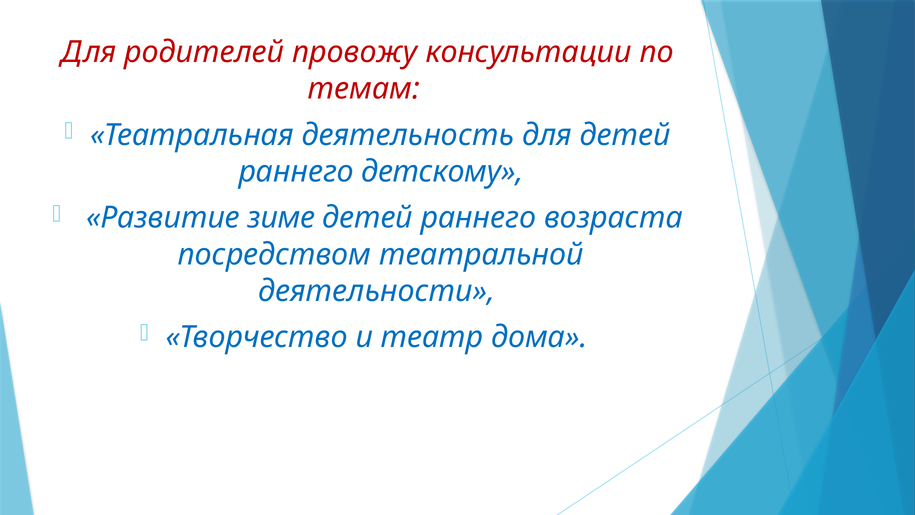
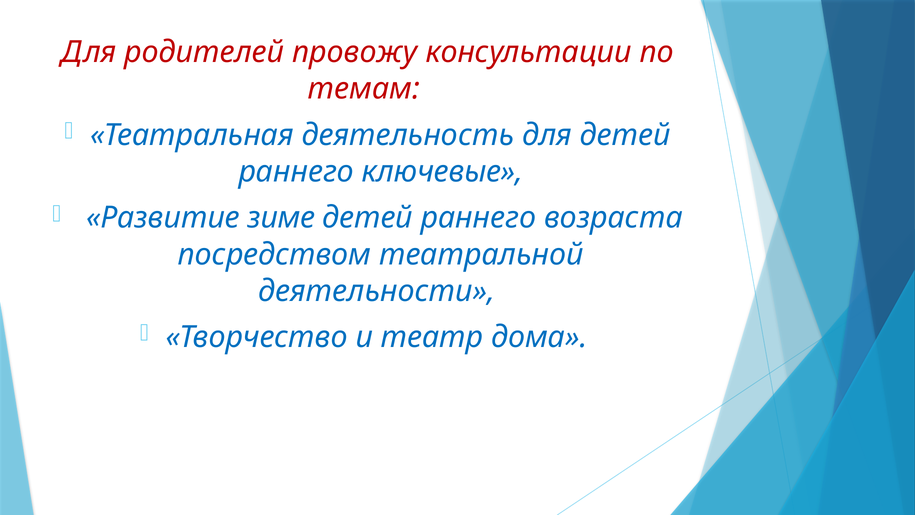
детскому: детскому -> ключевые (442, 172)
